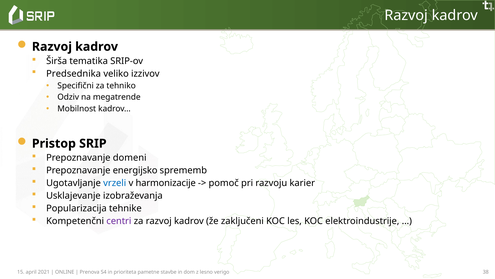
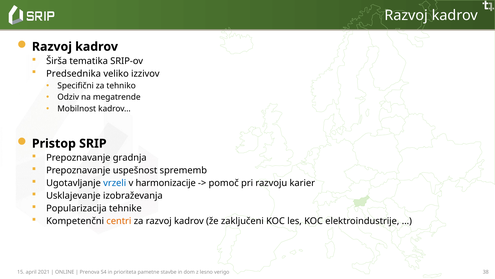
domeni: domeni -> gradnja (130, 158)
energijsko: energijsko -> uspešnost (135, 170)
centri colour: purple -> orange (119, 221)
